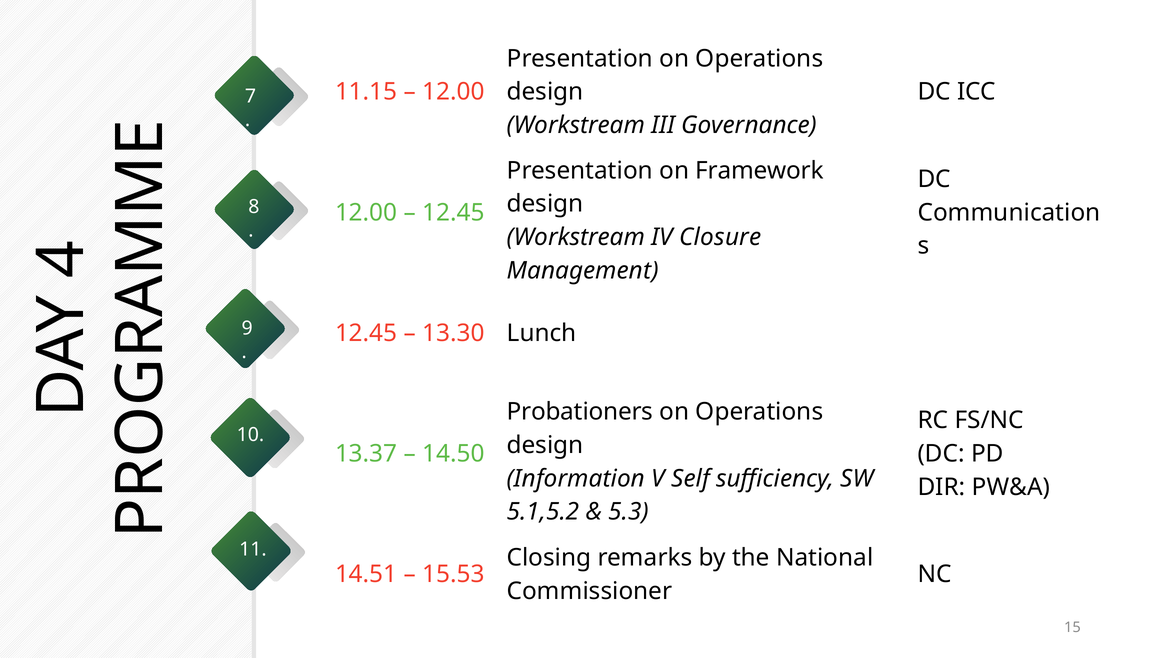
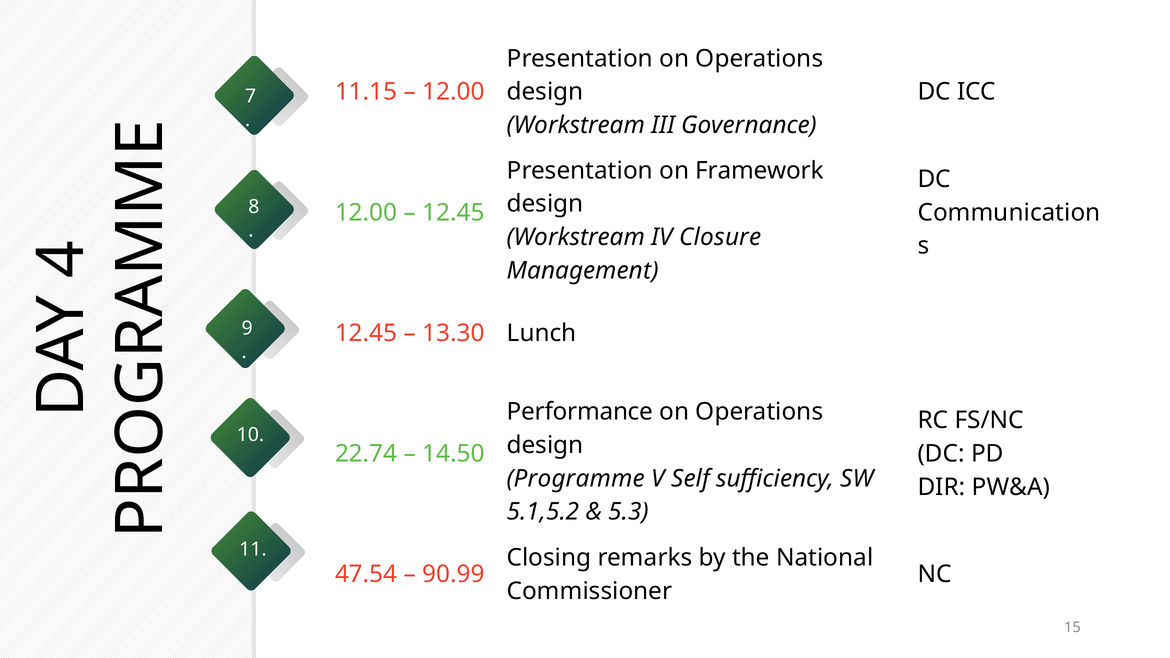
Probationers: Probationers -> Performance (580, 412)
13.37: 13.37 -> 22.74 (366, 454)
Information: Information -> Programme (576, 479)
14.51: 14.51 -> 47.54 (366, 574)
15.53: 15.53 -> 90.99 (453, 574)
